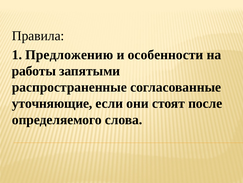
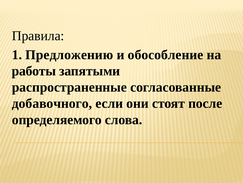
особенности: особенности -> обособление (166, 55)
уточняющие: уточняющие -> добавочного (52, 103)
